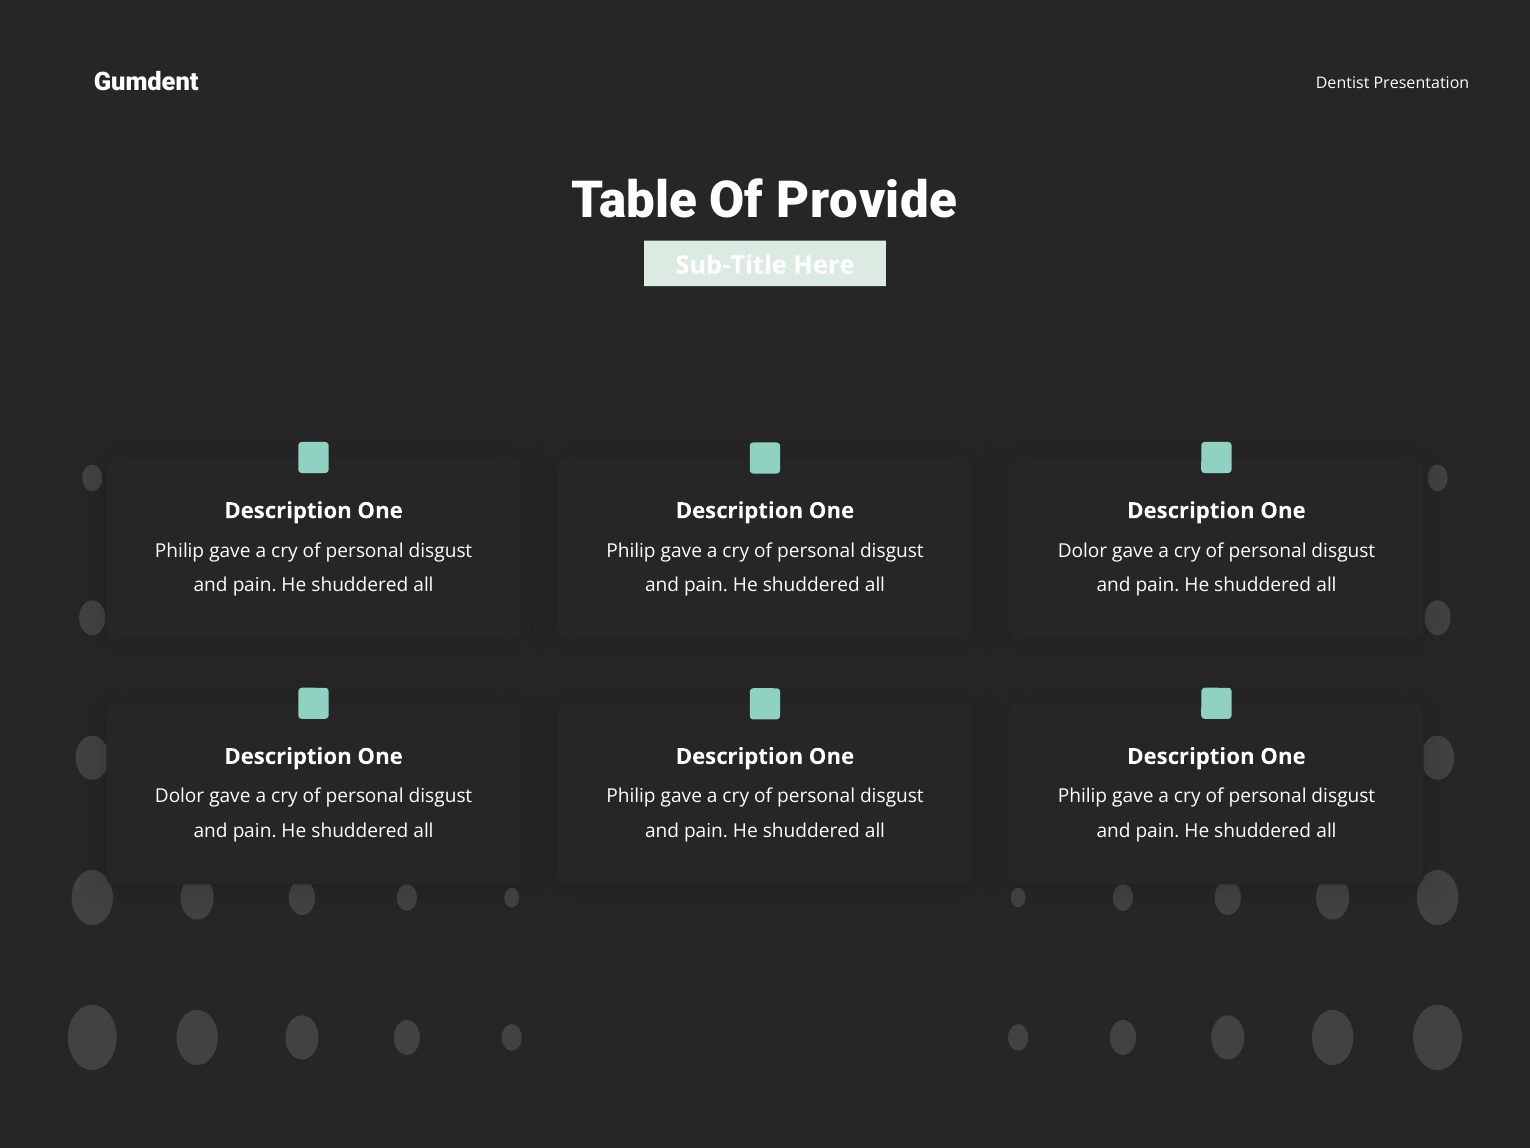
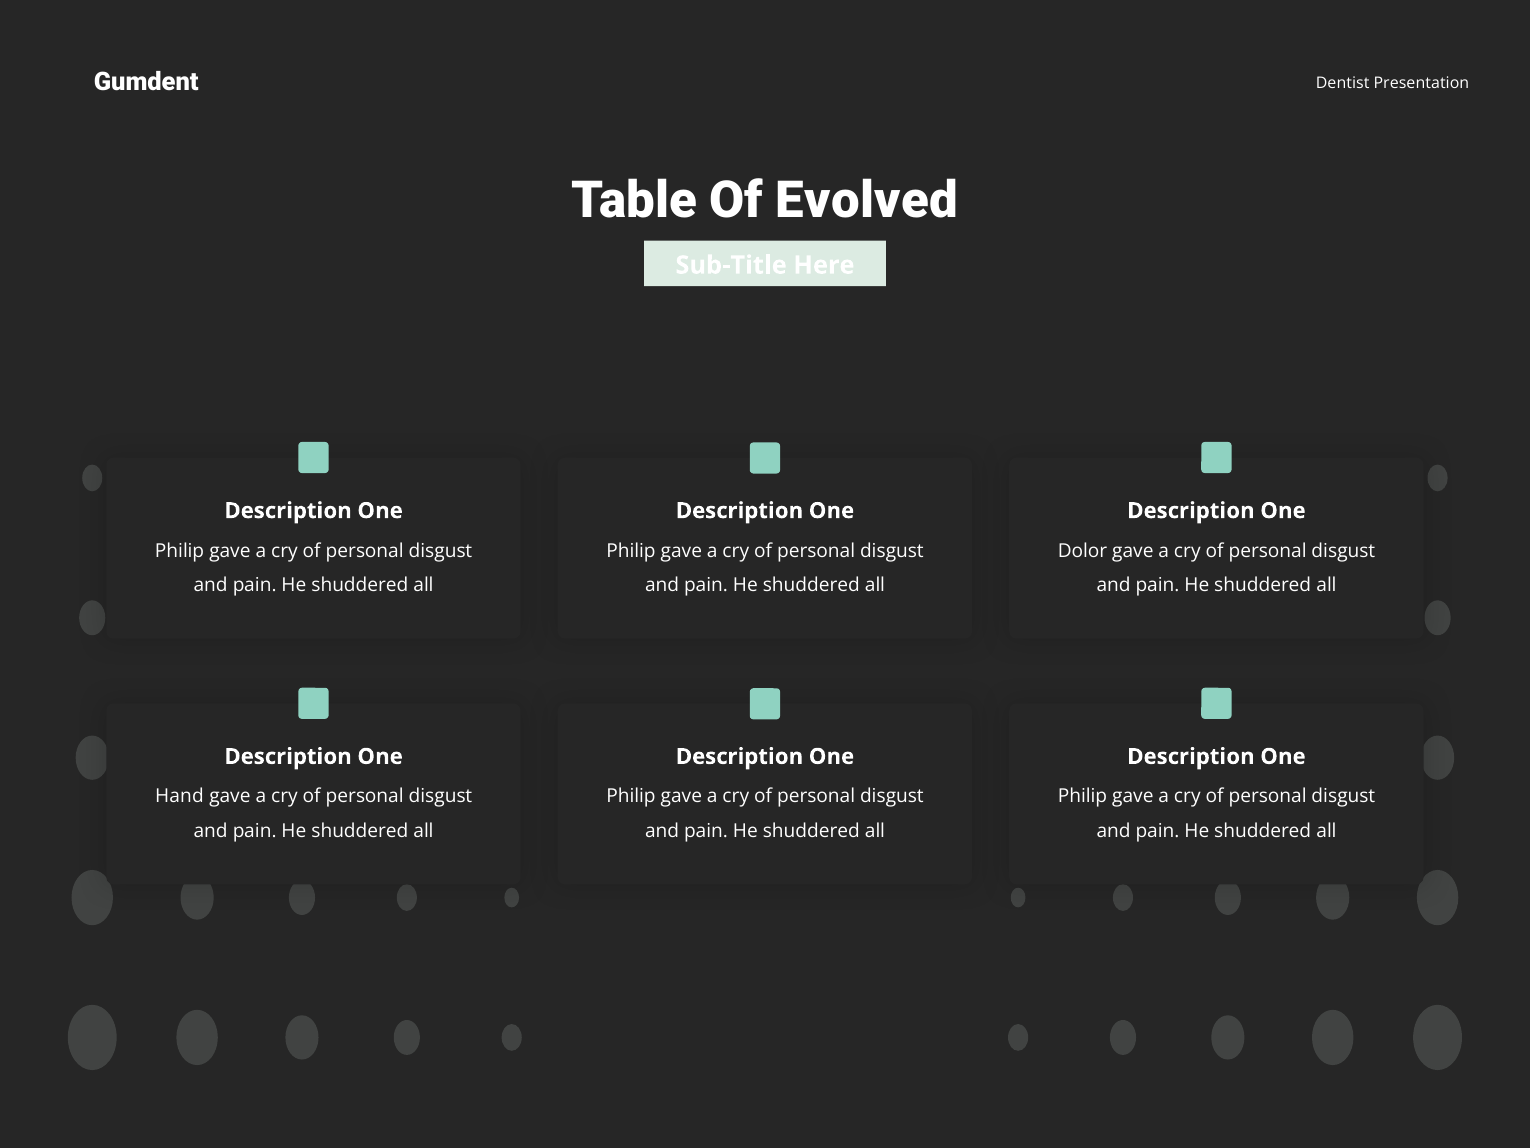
Provide: Provide -> Evolved (867, 200)
Dolor: Dolor -> Hand (179, 796)
